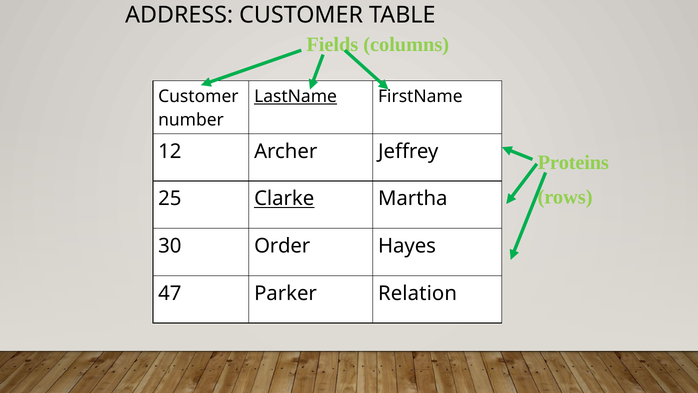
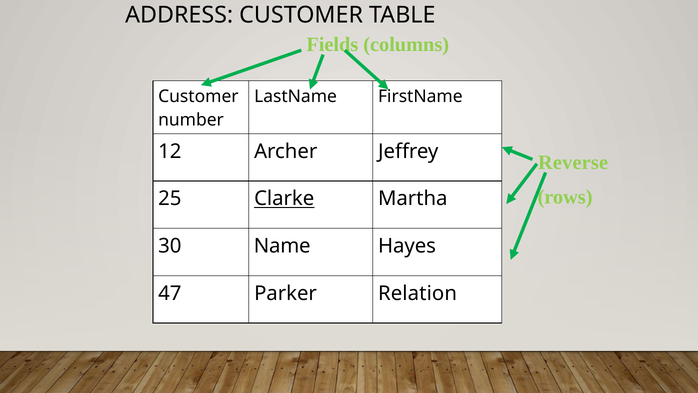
LastName underline: present -> none (296, 96)
Proteins: Proteins -> Reverse (573, 162)
Order: Order -> Name (282, 246)
